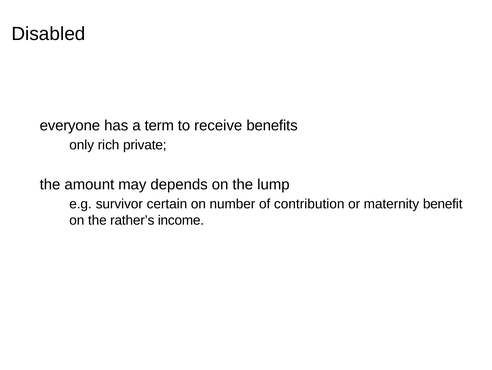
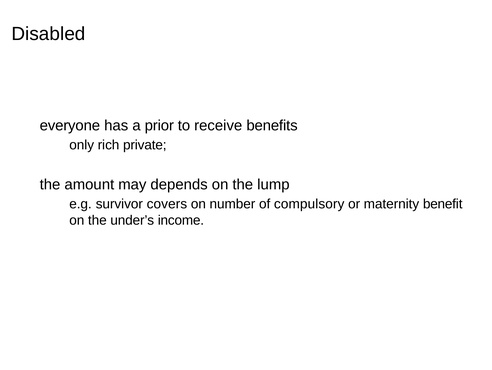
term: term -> prior (159, 125)
certain: certain -> covers (167, 204)
contribution: contribution -> compulsory (309, 204)
rather’s: rather’s -> under’s (132, 220)
